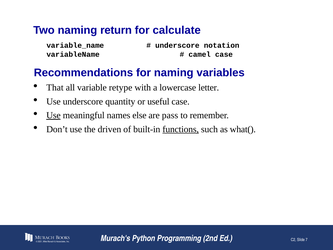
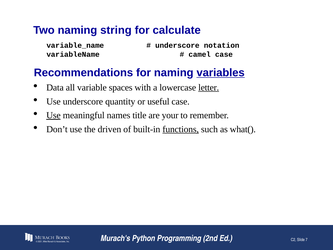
return: return -> string (116, 30)
variables underline: none -> present (221, 73)
That: That -> Data (55, 87)
retype: retype -> spaces (121, 87)
letter underline: none -> present (209, 87)
else: else -> title (139, 115)
pass: pass -> your (170, 115)
